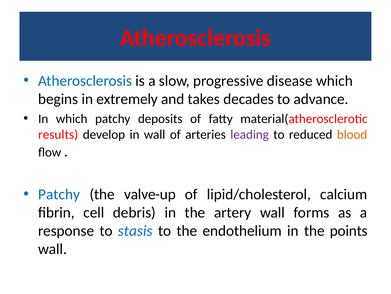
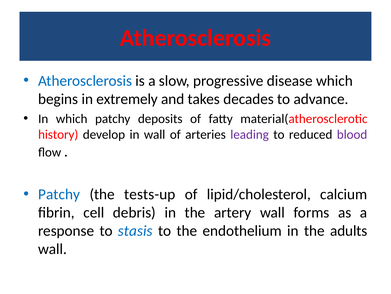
results: results -> history (58, 134)
blood colour: orange -> purple (352, 134)
valve-up: valve-up -> tests-up (150, 194)
points: points -> adults (349, 230)
